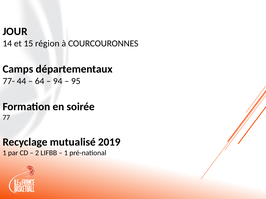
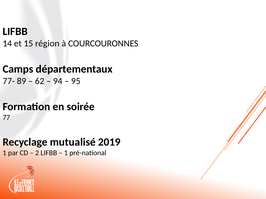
JOUR: JOUR -> LIFBB (15, 32)
44: 44 -> 89 (21, 81)
64: 64 -> 62 (40, 81)
